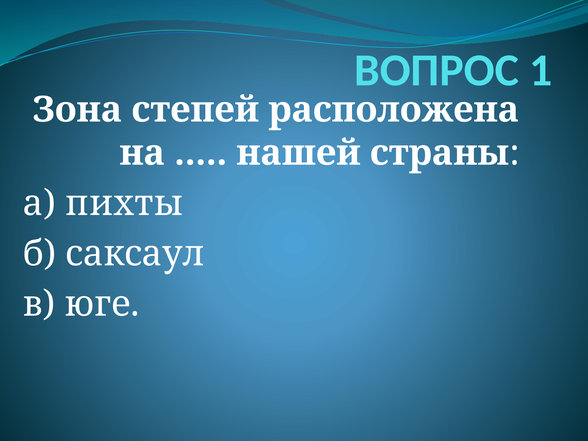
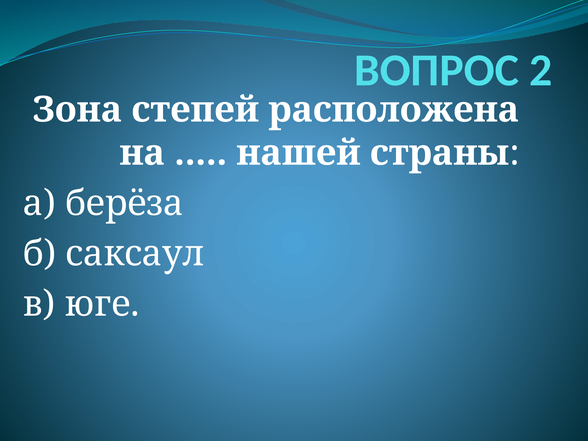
1: 1 -> 2 (541, 70)
пихты: пихты -> берёза (124, 203)
